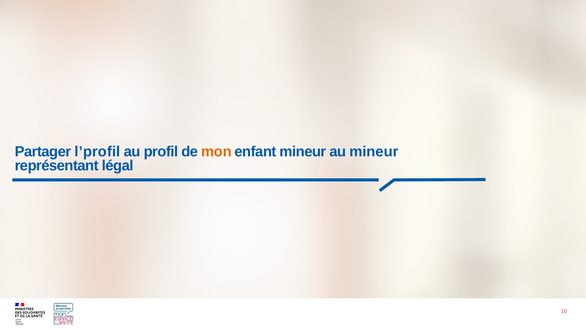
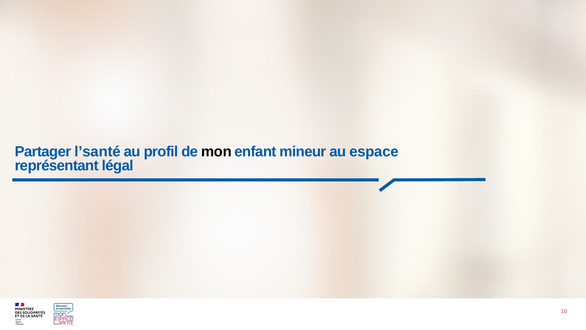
l’profil: l’profil -> l’santé (98, 151)
mon colour: orange -> black (216, 151)
au mineur: mineur -> espace (374, 151)
